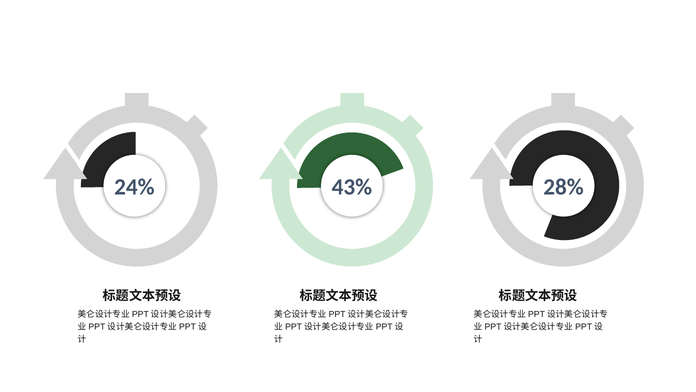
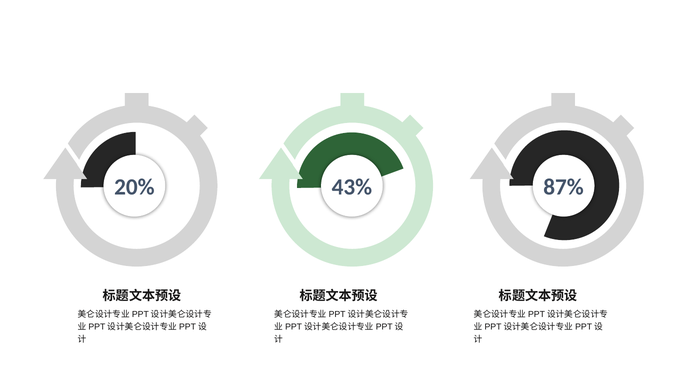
24%: 24% -> 20% (134, 187)
28%: 28% -> 87% (564, 187)
